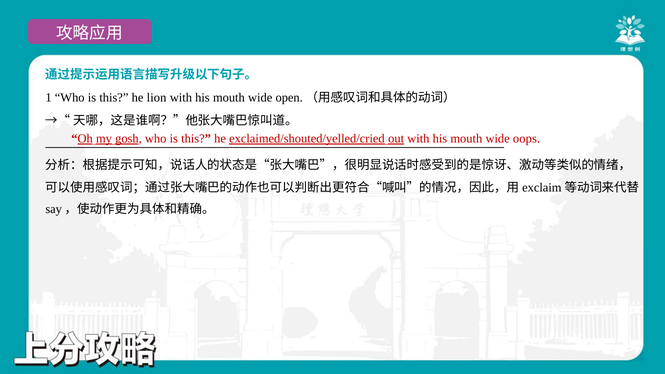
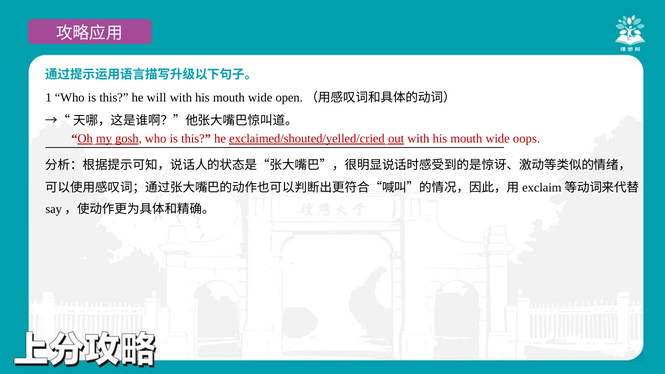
lion: lion -> will (157, 98)
